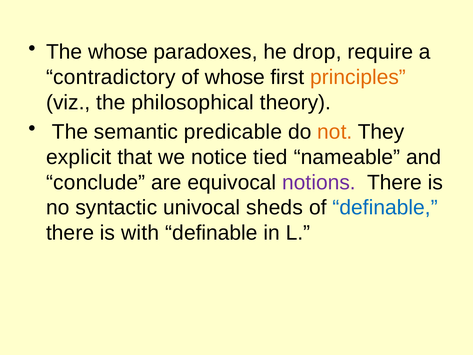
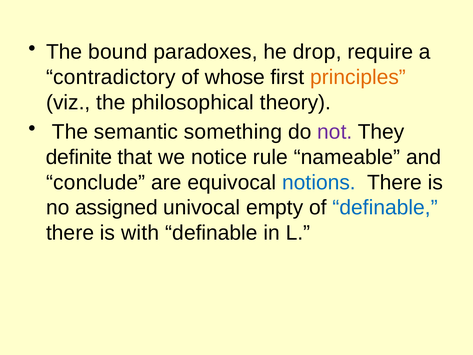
The whose: whose -> bound (118, 52)
predicable: predicable -> something (233, 132)
not colour: orange -> purple (335, 132)
explicit: explicit -> definite (79, 157)
tied: tied -> rule (270, 157)
notions colour: purple -> blue (319, 182)
syntactic: syntactic -> assigned (116, 208)
sheds: sheds -> empty (275, 208)
